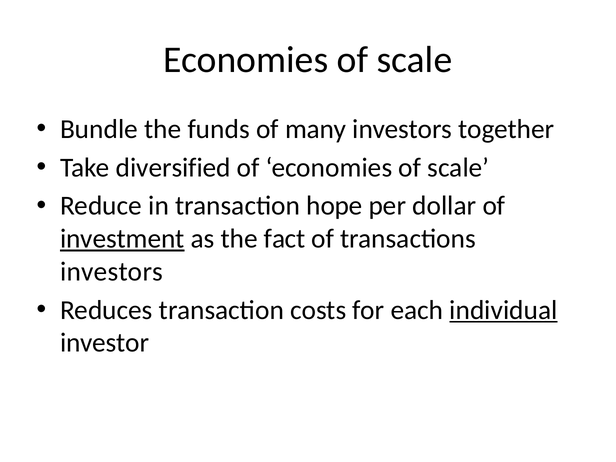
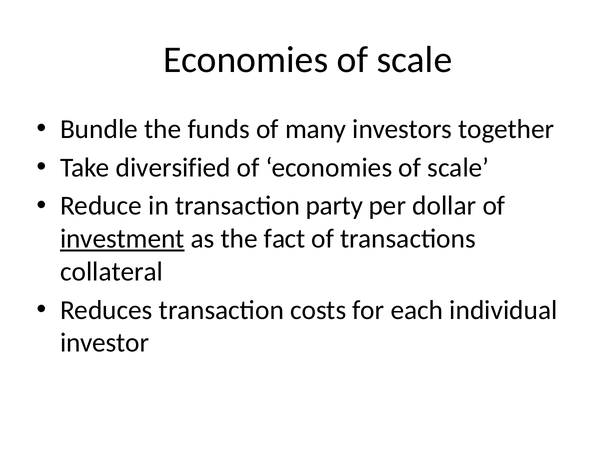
hope: hope -> party (335, 206)
investors: investors -> collateral (112, 272)
individual underline: present -> none (503, 310)
